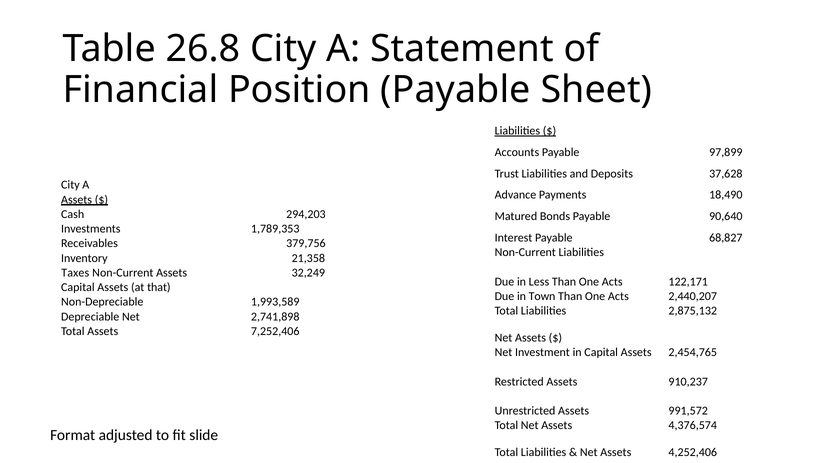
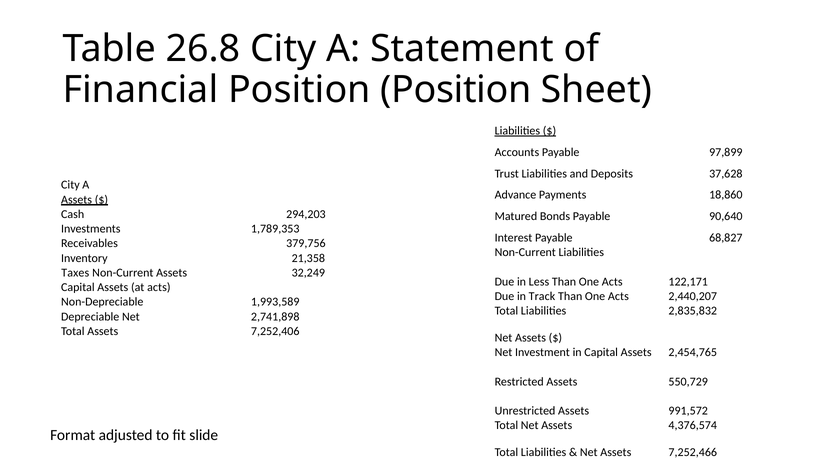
Position Payable: Payable -> Position (456, 89)
18,490: 18,490 -> 18,860 (726, 195)
at that: that -> acts (159, 287)
Town: Town -> Track (542, 296)
2,875,132: 2,875,132 -> 2,835,832 (693, 311)
910,237: 910,237 -> 550,729 (688, 381)
4,252,406: 4,252,406 -> 7,252,466 (693, 452)
